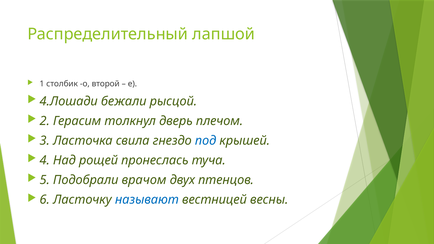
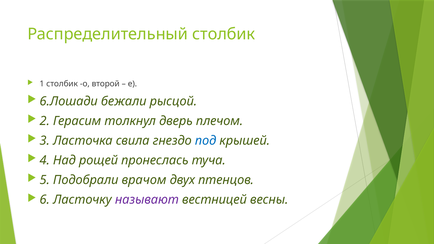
Распределительный лапшой: лапшой -> столбик (224, 34)
4.Лошади: 4.Лошади -> 6.Лошади (69, 101)
называют colour: blue -> purple (147, 200)
